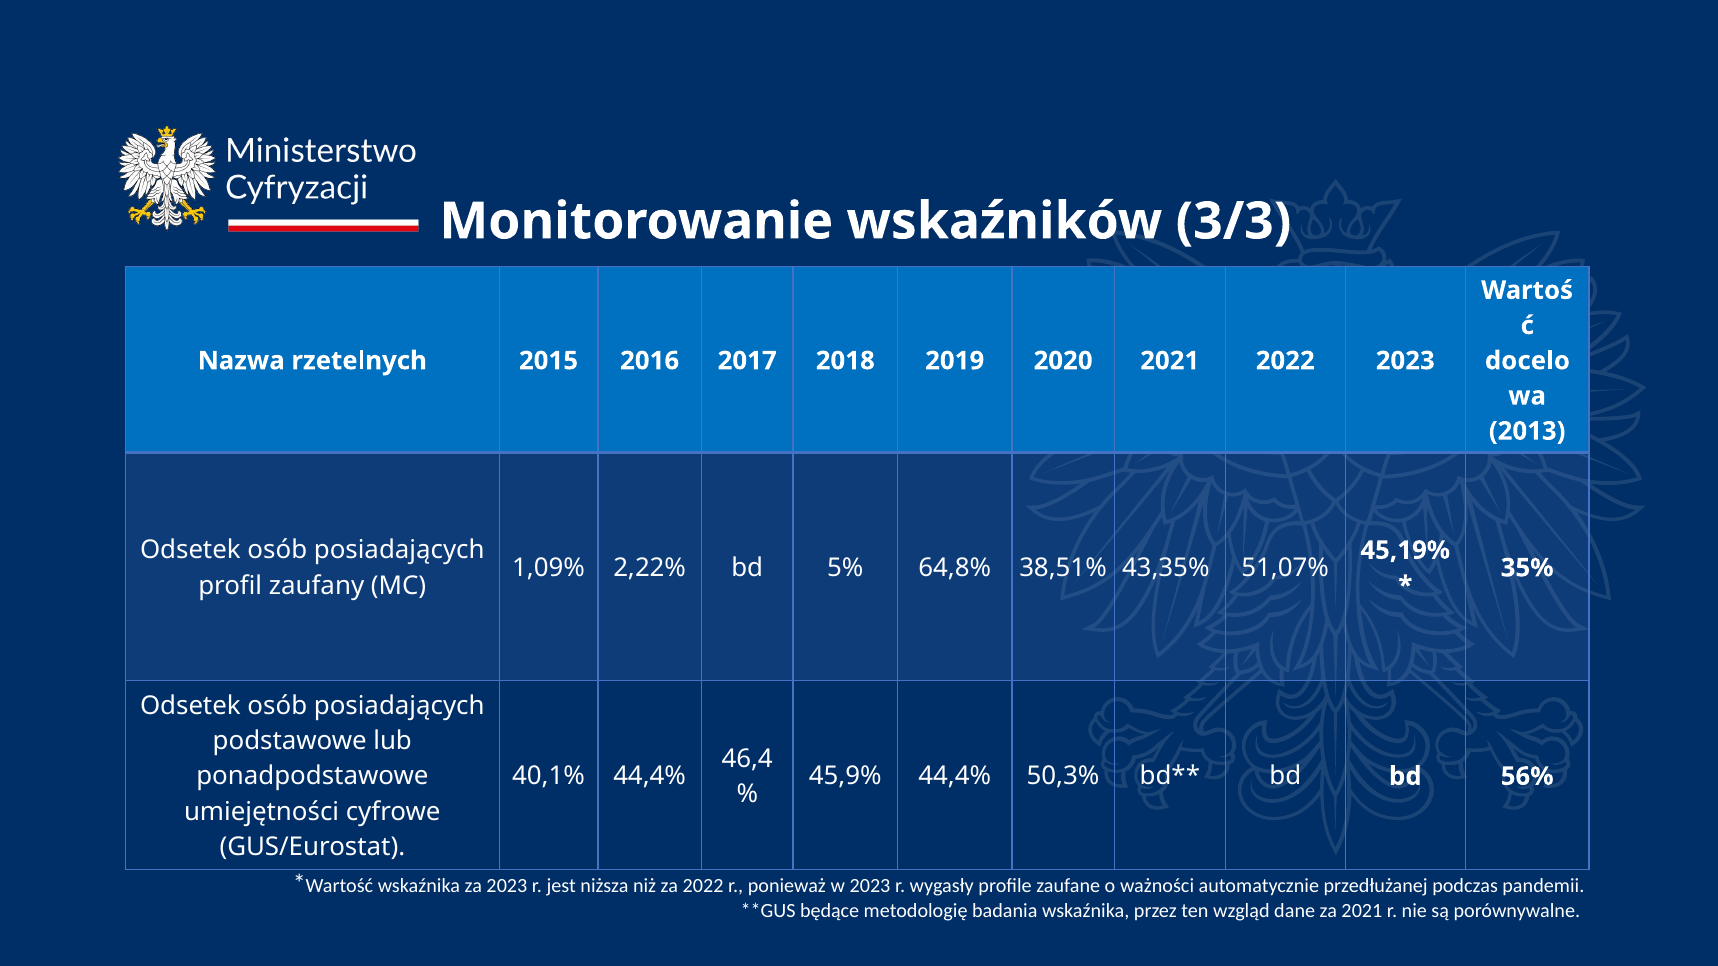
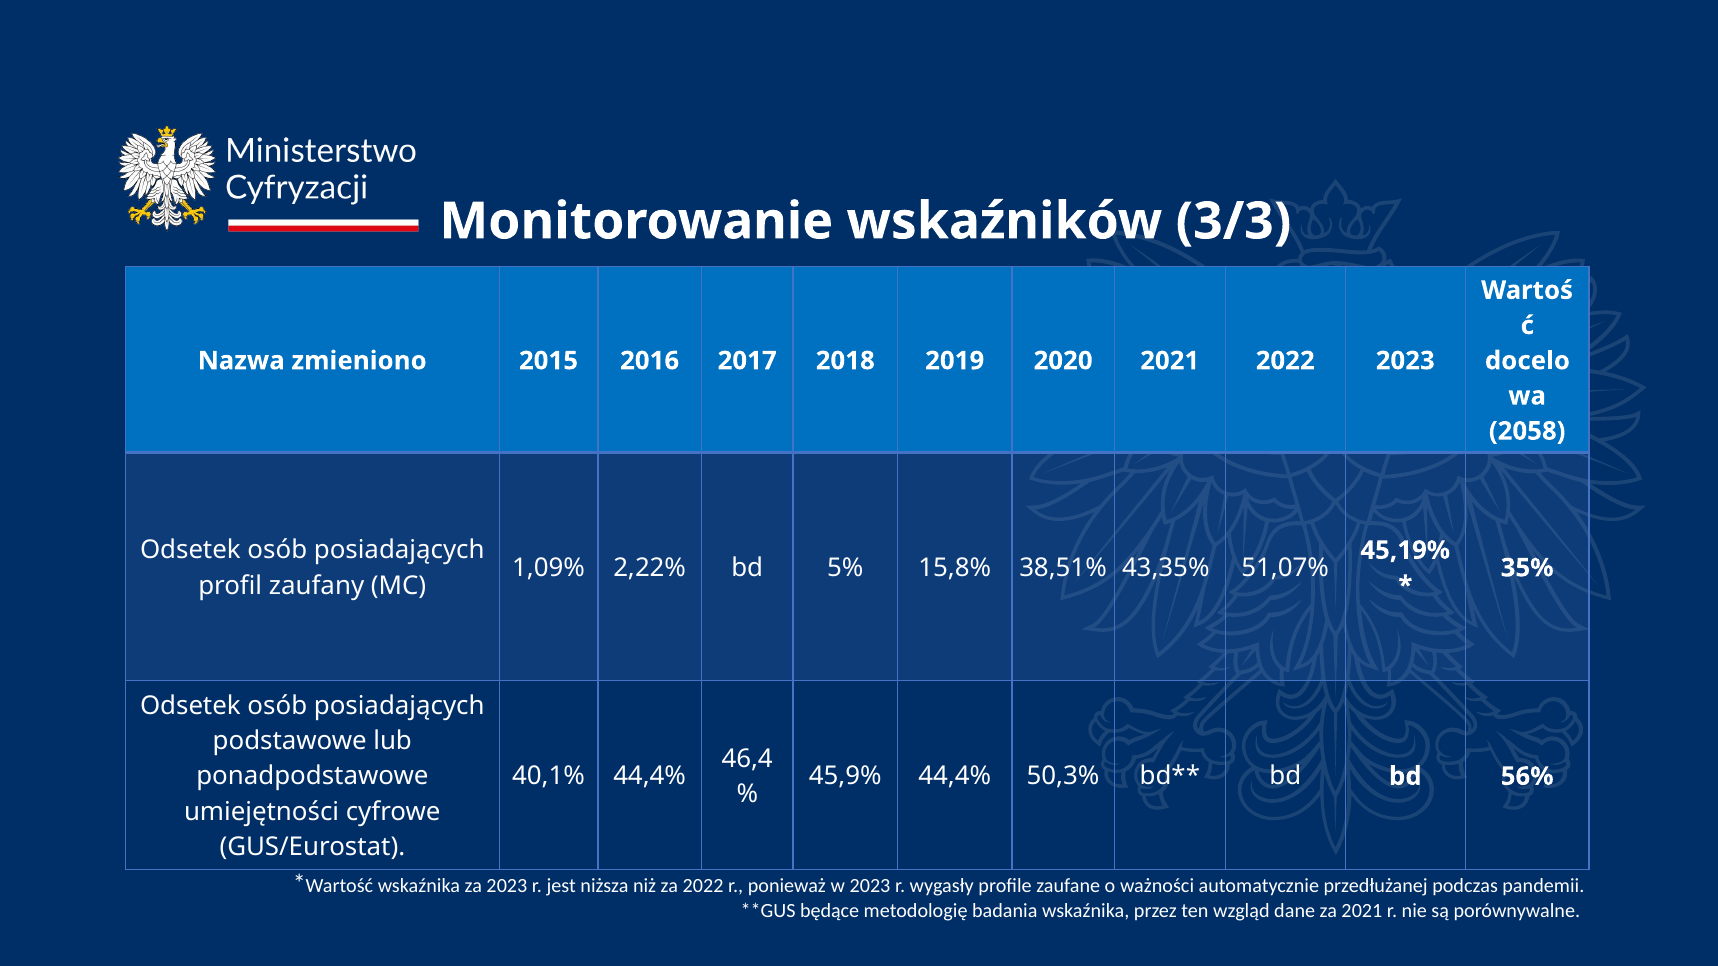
rzetelnych: rzetelnych -> zmieniono (359, 361)
2013: 2013 -> 2058 (1527, 431)
64,8%: 64,8% -> 15,8% (955, 568)
